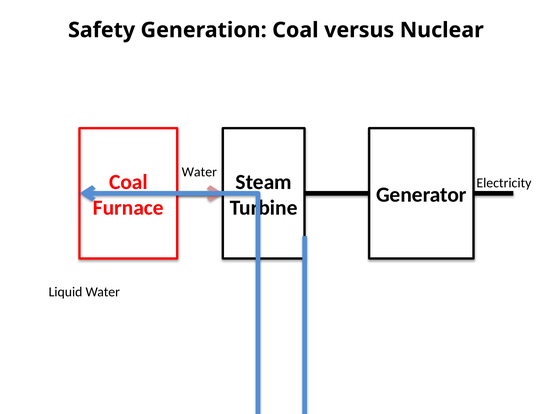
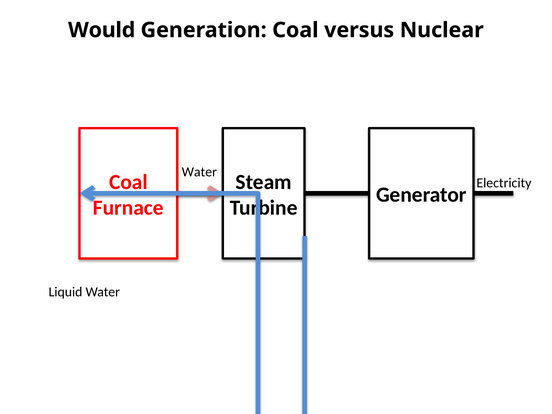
Safety: Safety -> Would (102, 30)
